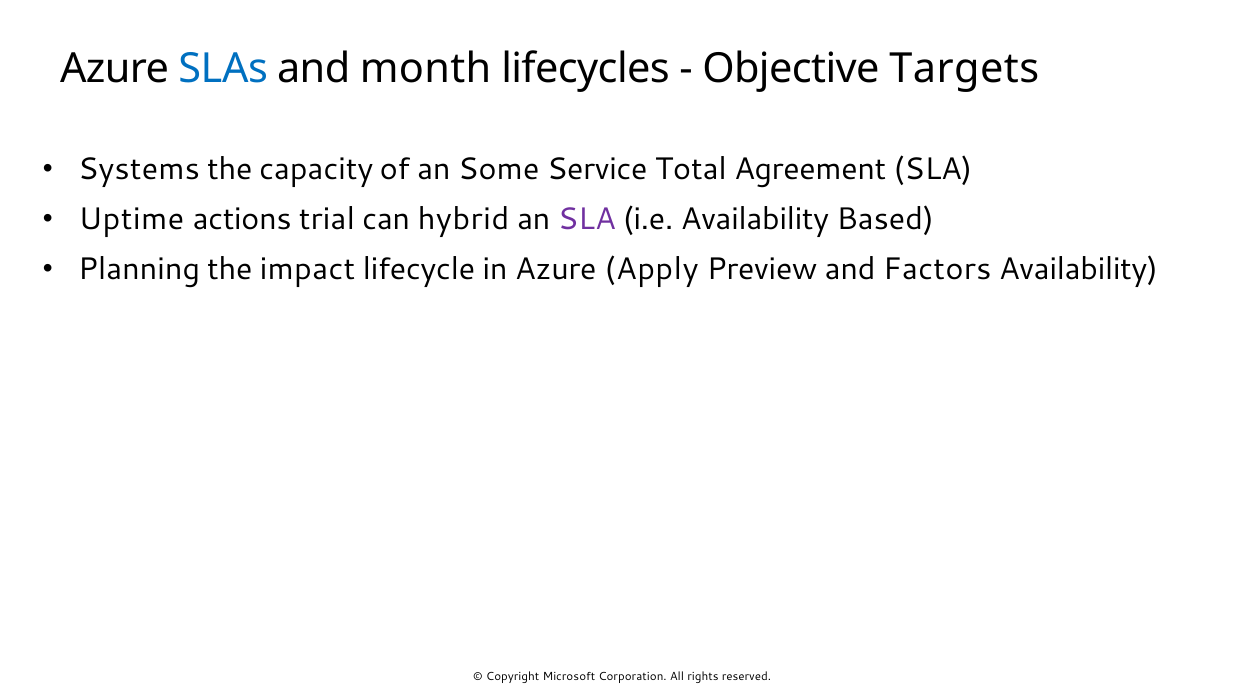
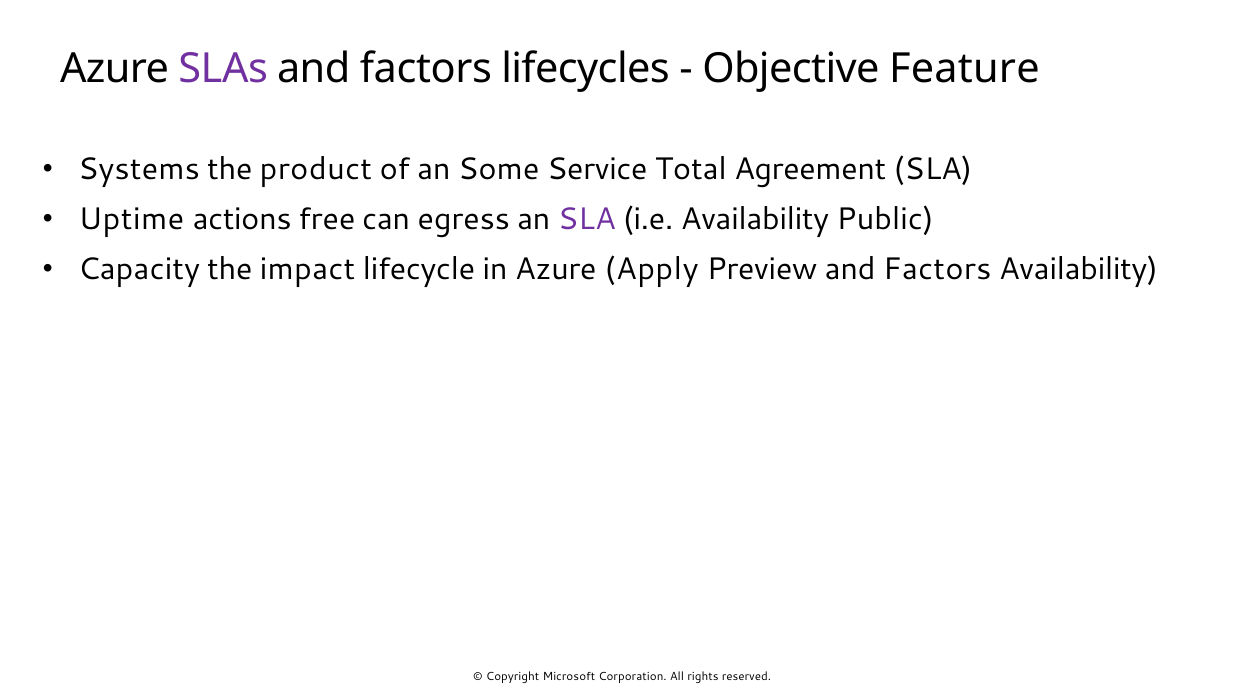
SLAs colour: blue -> purple (223, 69)
month: month -> factors (426, 69)
Targets: Targets -> Feature (964, 69)
capacity: capacity -> product (316, 169)
trial: trial -> free (327, 219)
hybrid: hybrid -> egress (464, 219)
Based: Based -> Public (885, 219)
Planning: Planning -> Capacity (139, 269)
